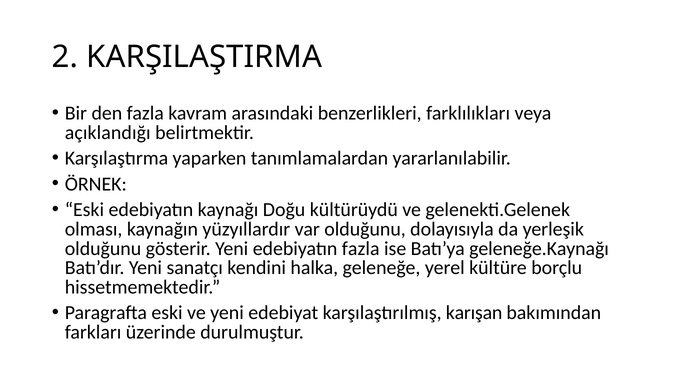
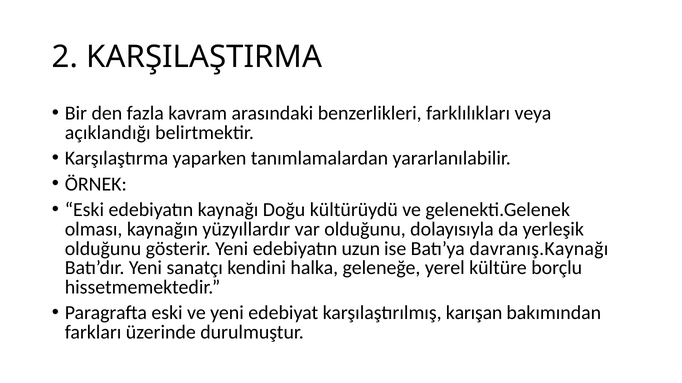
edebiyatın fazla: fazla -> uzun (361, 249)
geleneğe.Kaynağı: geleneğe.Kaynağı -> davranış.Kaynağı (539, 249)
